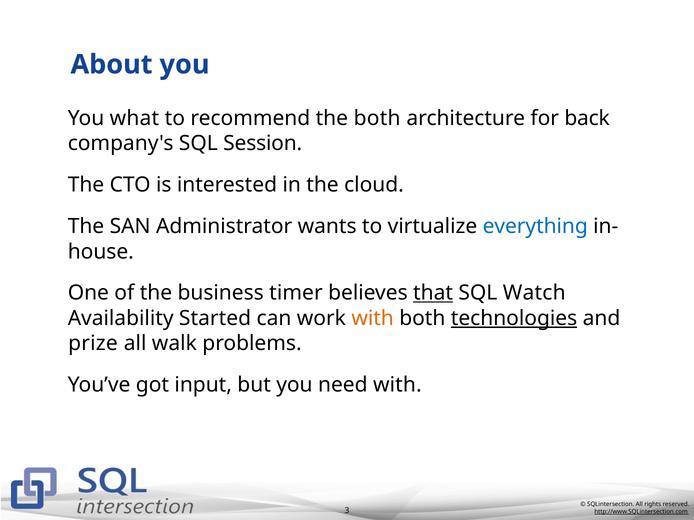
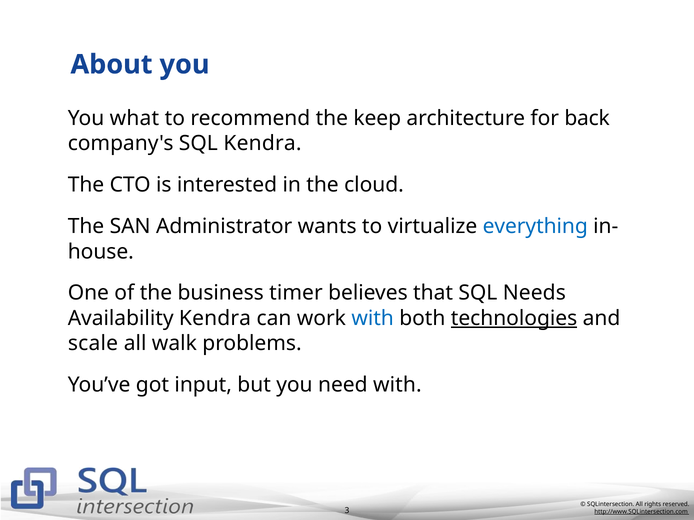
the both: both -> keep (377, 118)
SQL Session: Session -> Kendra (263, 144)
that underline: present -> none (433, 293)
Watch: Watch -> Needs (534, 293)
Availability Started: Started -> Kendra (215, 319)
with colour: orange -> blue (373, 319)
prize: prize -> scale (93, 344)
